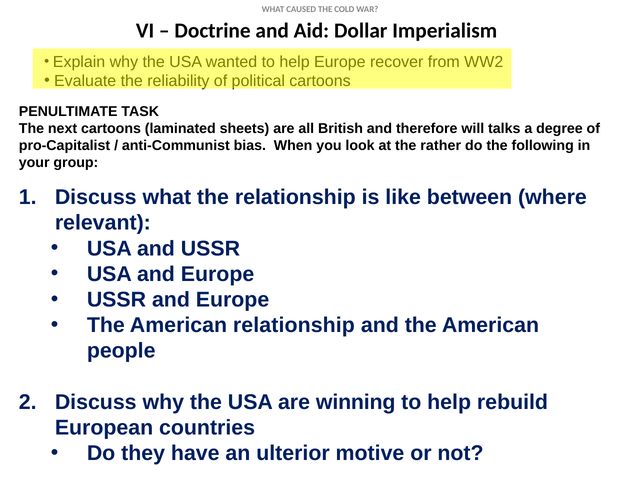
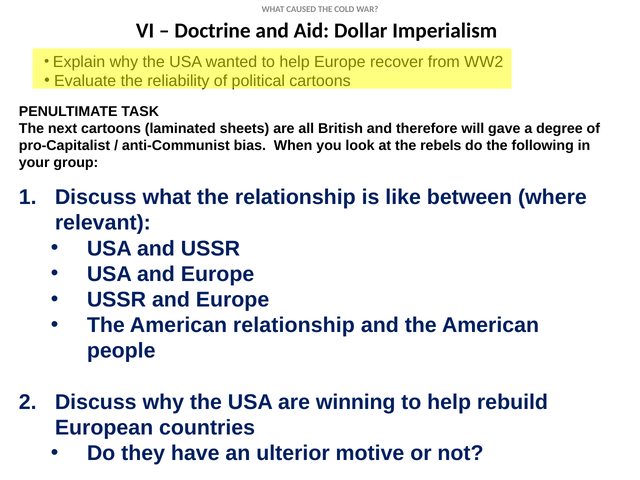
talks: talks -> gave (504, 129)
rather: rather -> rebels (441, 146)
